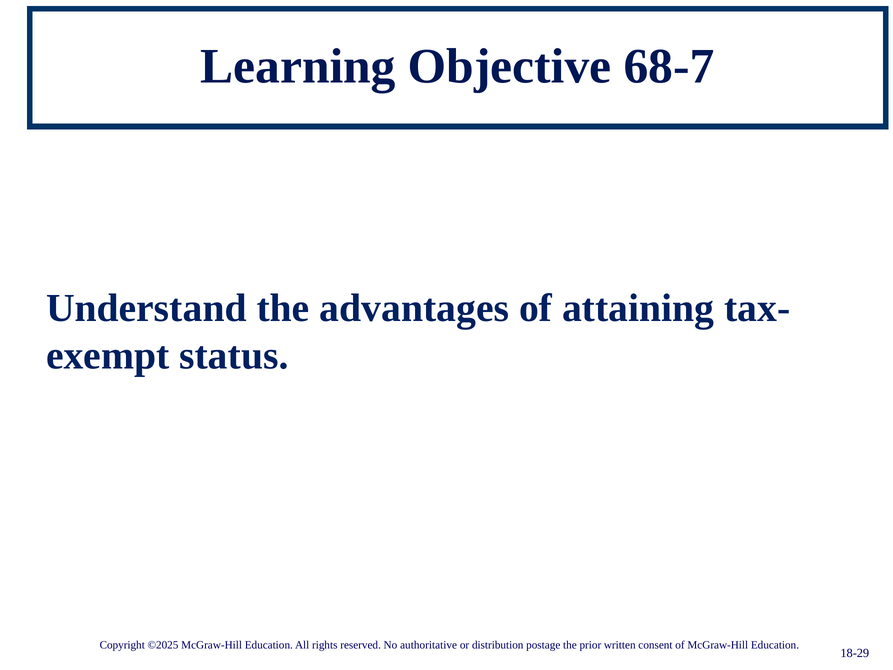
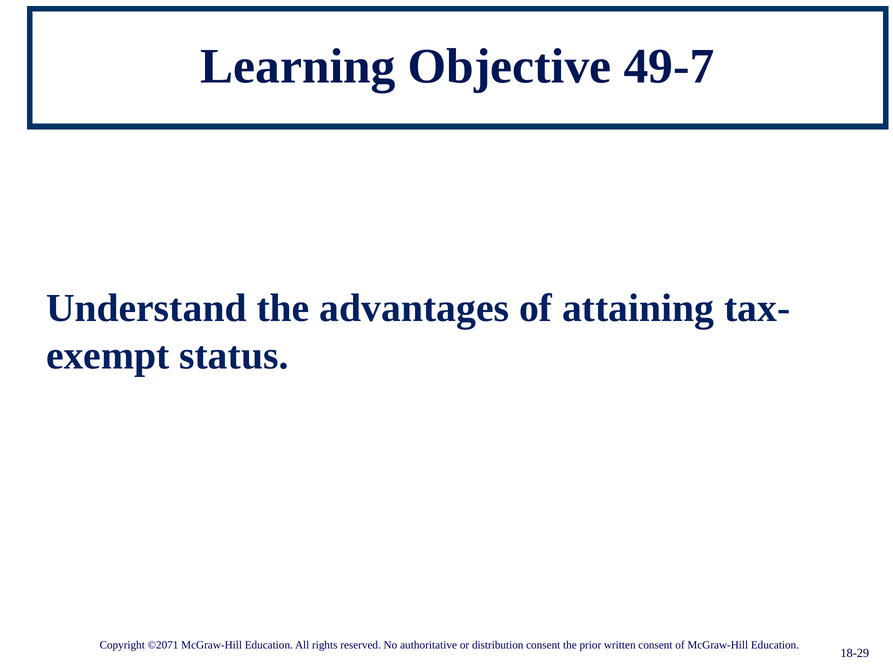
68-7: 68-7 -> 49-7 (669, 66)
©2025: ©2025 -> ©2071 (163, 645)
distribution postage: postage -> consent (543, 645)
